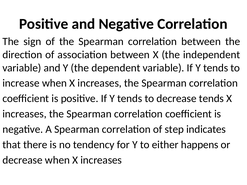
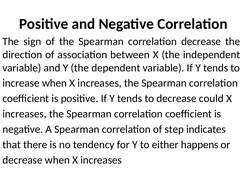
correlation between: between -> decrease (201, 42)
decrease tends: tends -> could (211, 99)
